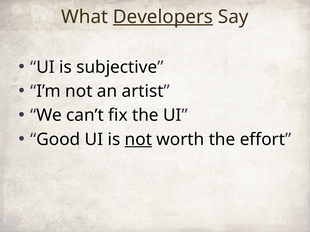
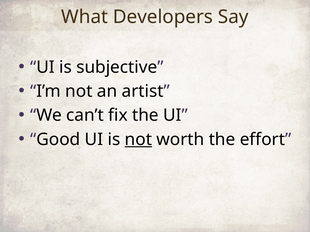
Developers underline: present -> none (163, 17)
